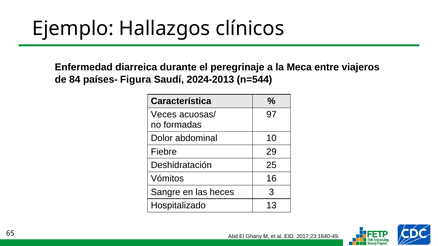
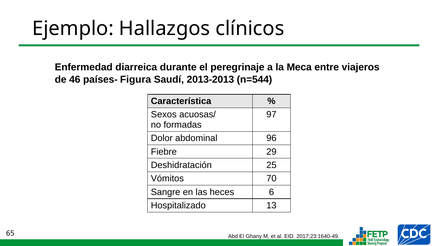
84: 84 -> 46 (75, 79)
2024-2013: 2024-2013 -> 2013-2013 (210, 79)
Veces: Veces -> Sexos (164, 115)
10: 10 -> 96 (271, 138)
16: 16 -> 70 (271, 179)
3: 3 -> 6 (271, 192)
